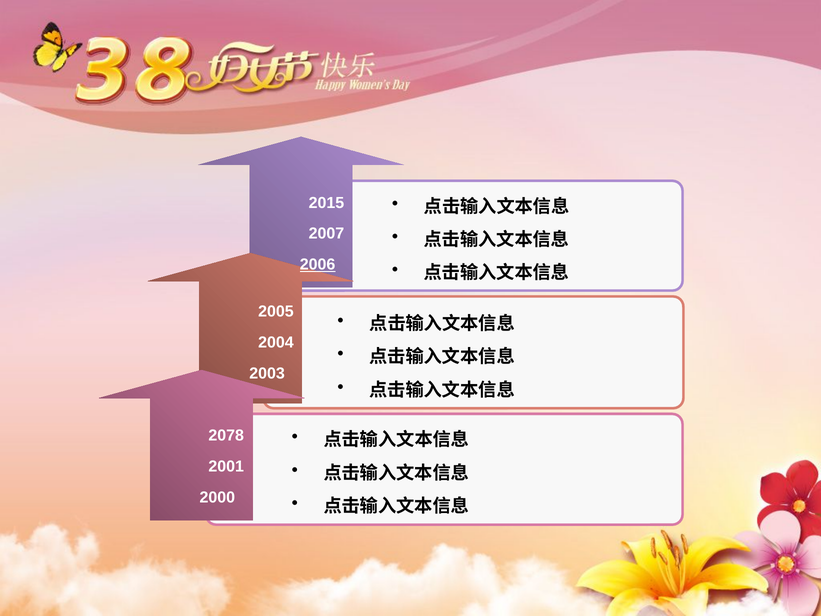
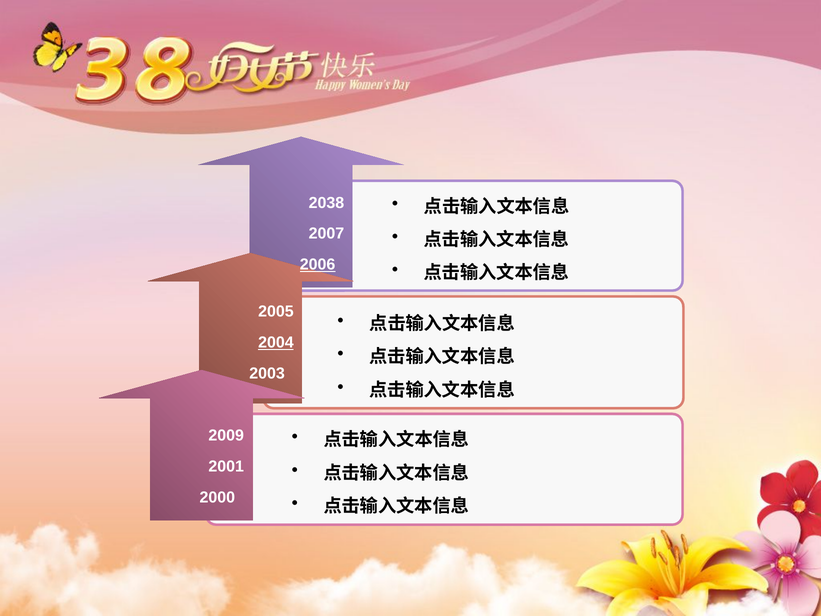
2015: 2015 -> 2038 (326, 203)
2004 underline: none -> present (276, 342)
2078: 2078 -> 2009 (226, 435)
